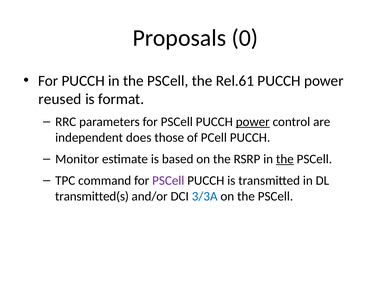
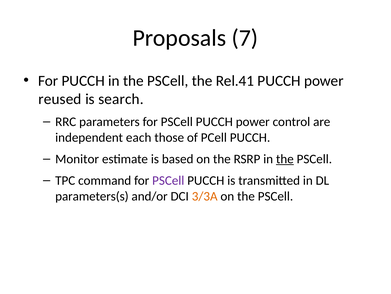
0: 0 -> 7 (245, 38)
Rel.61: Rel.61 -> Rel.41 (235, 81)
format: format -> search (121, 99)
power underline: present -> none (253, 121)
does: does -> each (139, 137)
transmitted(s: transmitted(s -> parameters(s (92, 196)
3/3A colour: blue -> orange (205, 196)
